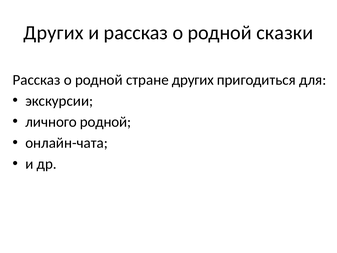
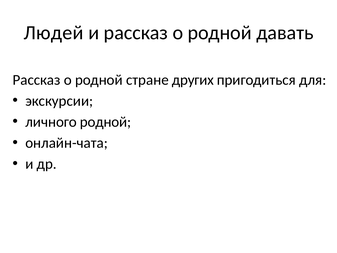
Других: Других -> Людей (54, 33)
сказки: сказки -> давать (285, 33)
